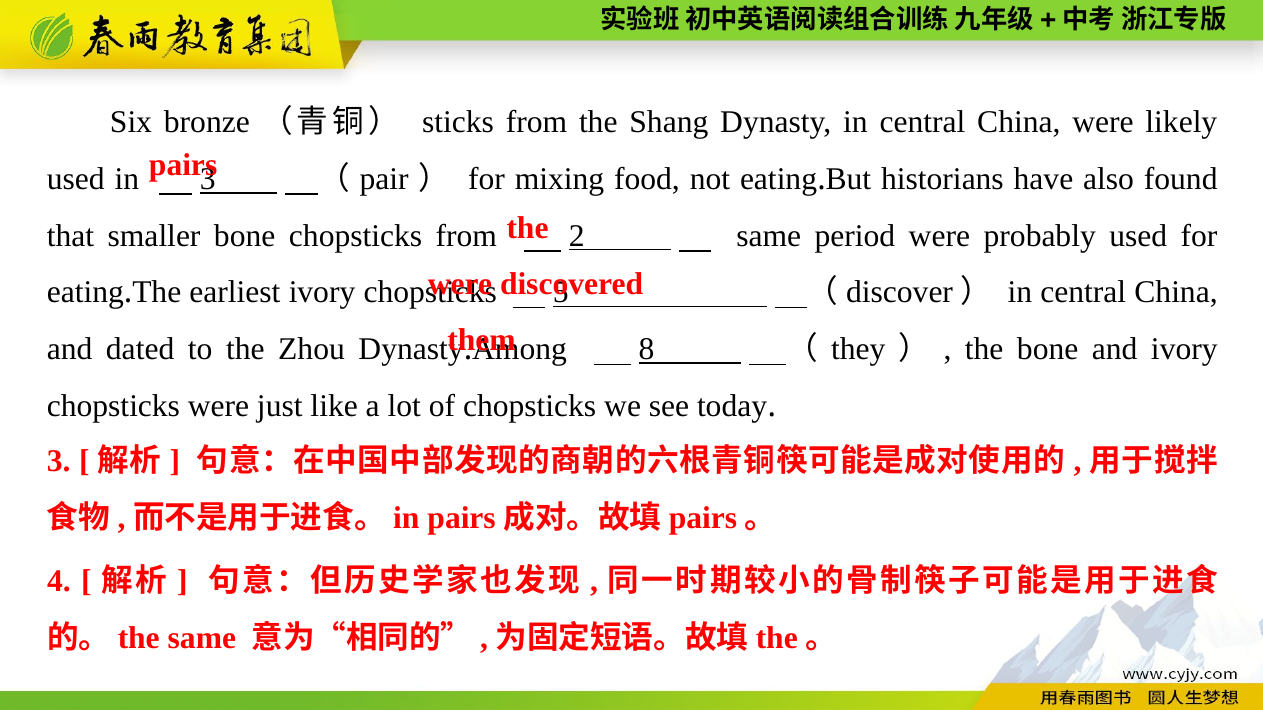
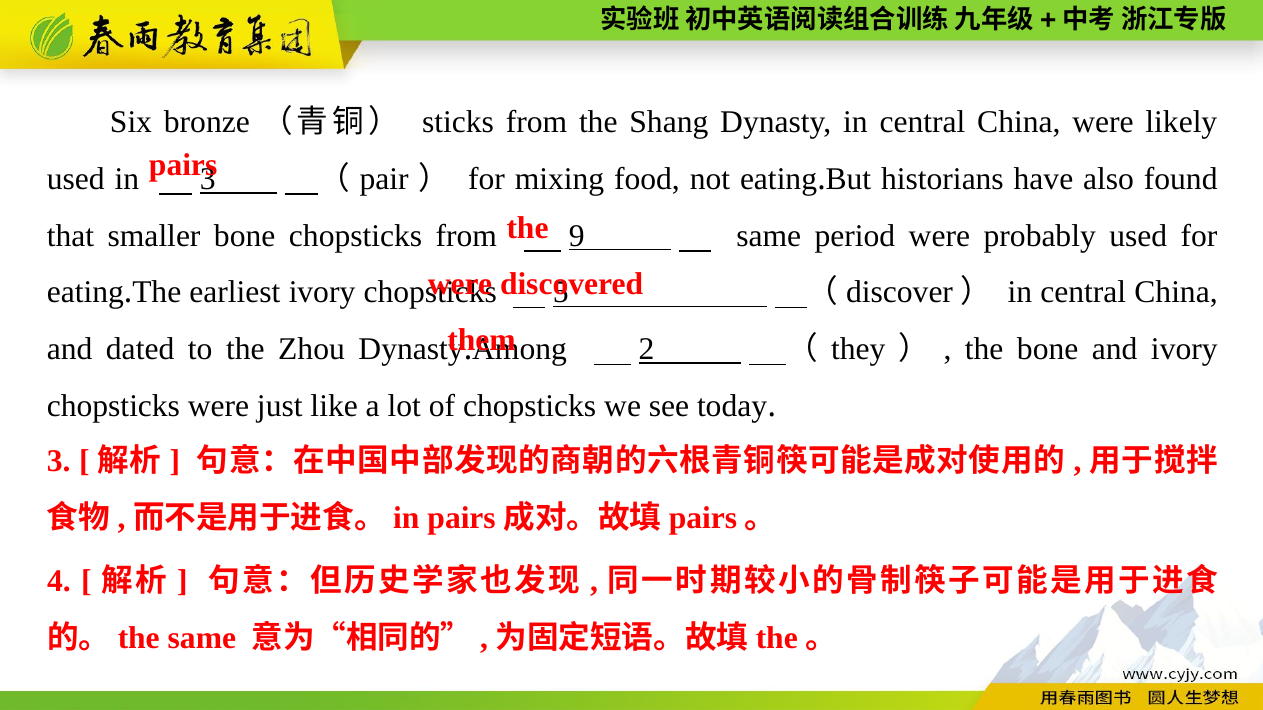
2: 2 -> 9 (577, 236)
8: 8 -> 2 (647, 350)
